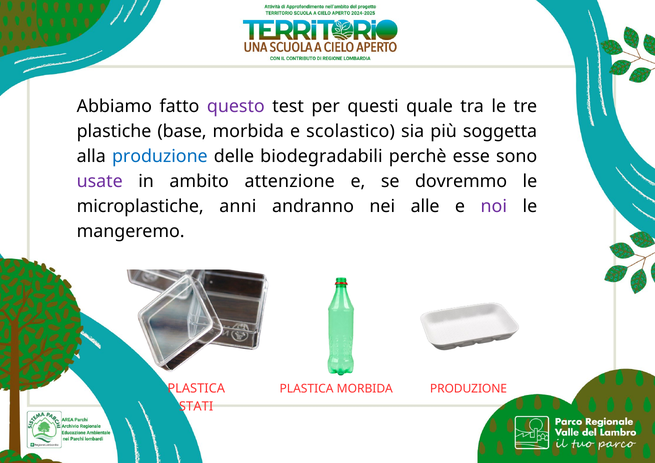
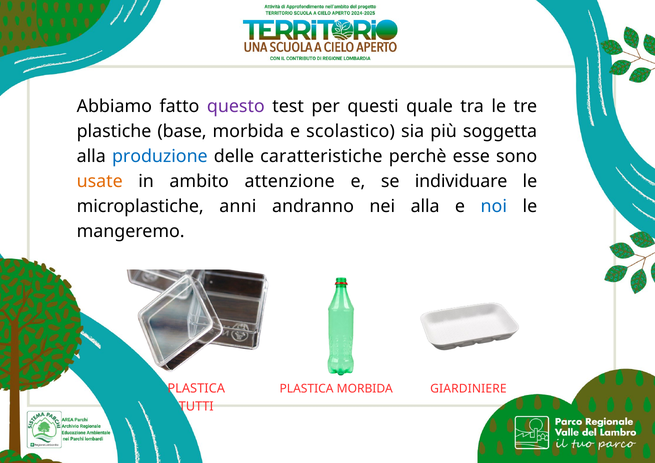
biodegradabili: biodegradabili -> caratteristiche (321, 156)
usate colour: purple -> orange (100, 181)
dovremmo: dovremmo -> individuare (461, 181)
nei alle: alle -> alla (425, 206)
noi colour: purple -> blue (494, 206)
MORBIDA PRODUZIONE: PRODUZIONE -> GIARDINIERE (468, 389)
STATI: STATI -> TUTTI (196, 406)
